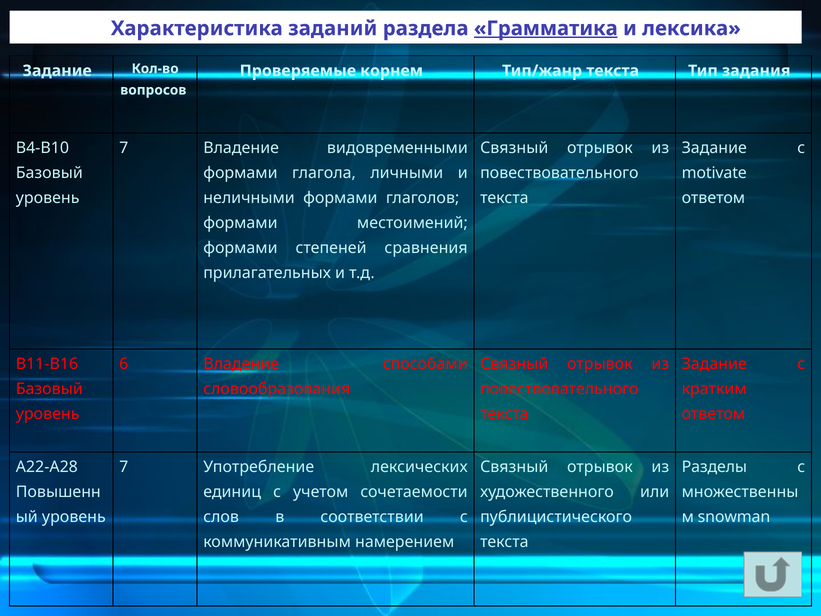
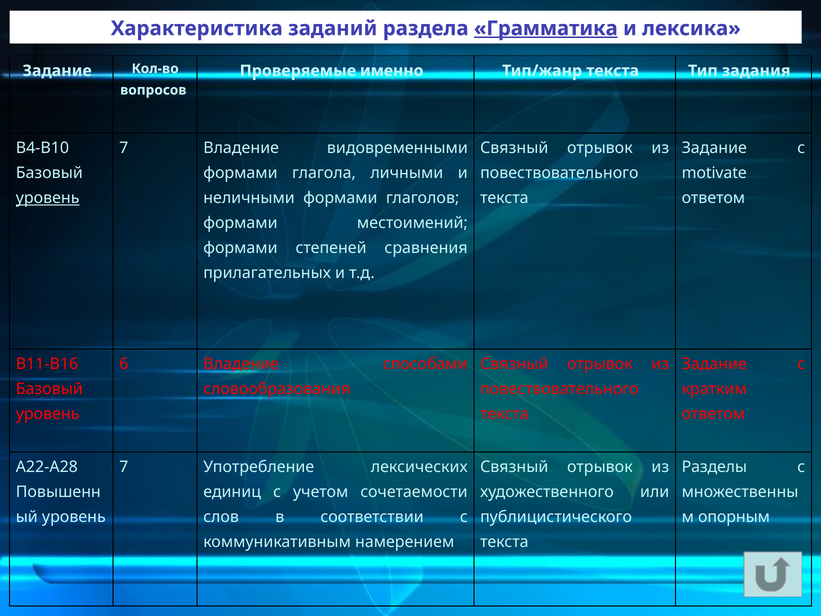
корнем: корнем -> именно (392, 71)
уровень underline: none -> present (48, 198)
snowman: snowman -> опорным (734, 517)
